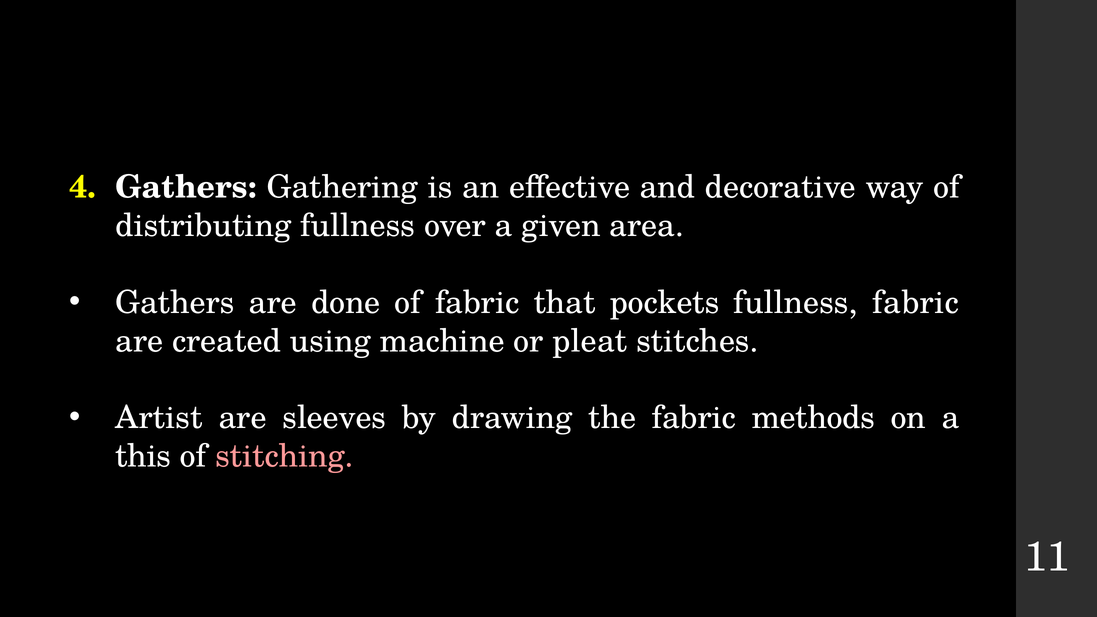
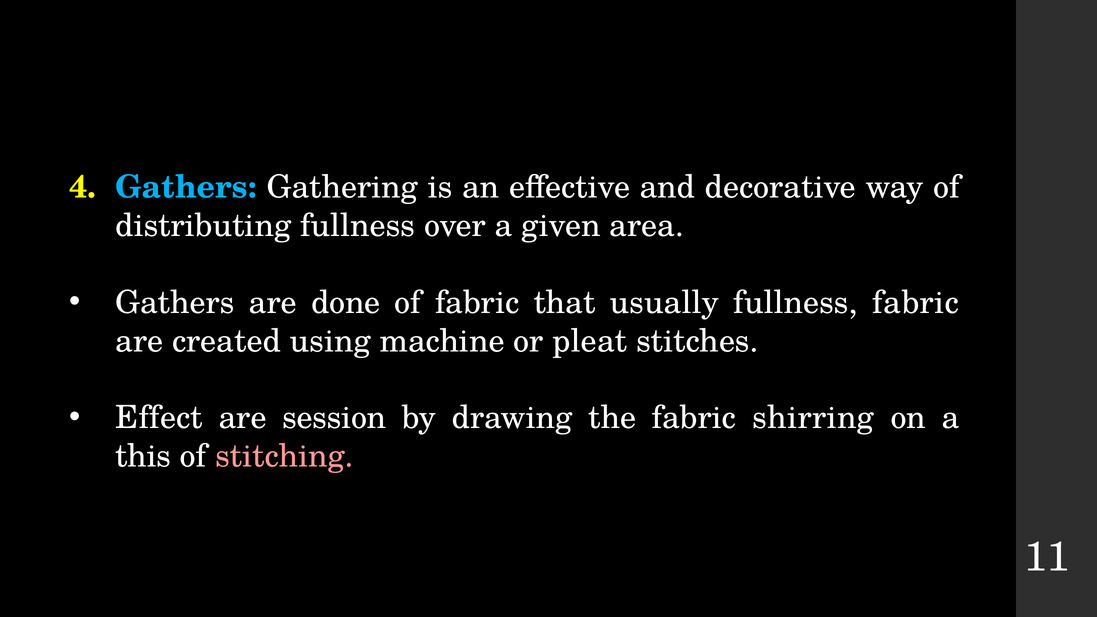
Gathers colour: white -> light blue (186, 187)
pockets: pockets -> usually (664, 303)
Artist: Artist -> Effect (159, 418)
sleeves: sleeves -> session (334, 418)
methods: methods -> shirring (813, 418)
